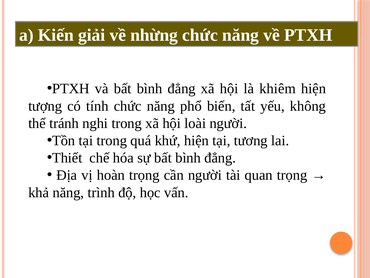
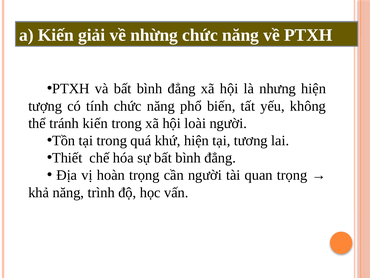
khiêm: khiêm -> nhưng (278, 89)
tránh nghi: nghi -> kiến (95, 123)
